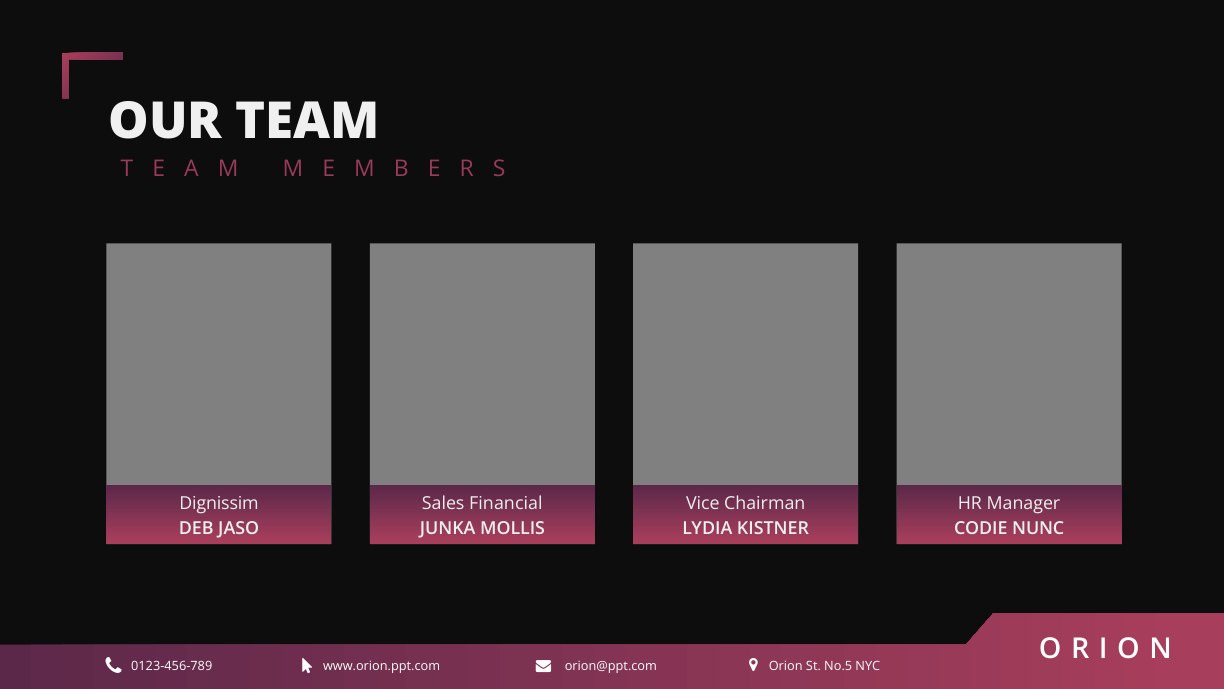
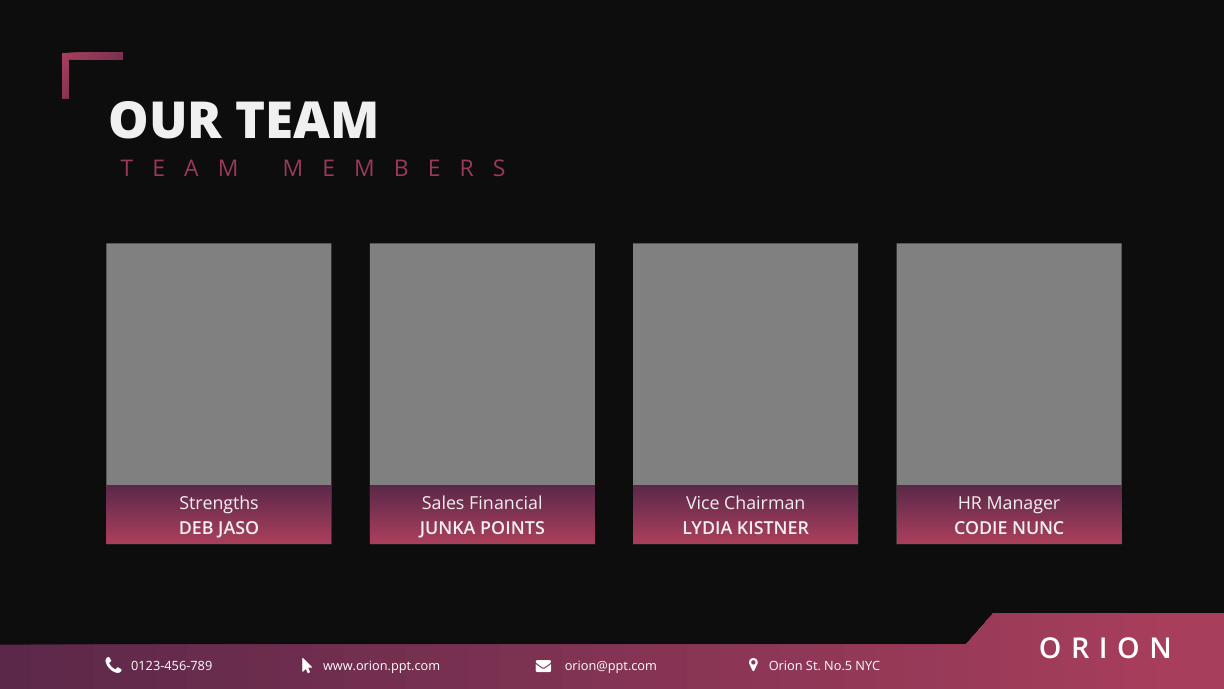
Dignissim: Dignissim -> Strengths (219, 503)
MOLLIS: MOLLIS -> POINTS (512, 529)
